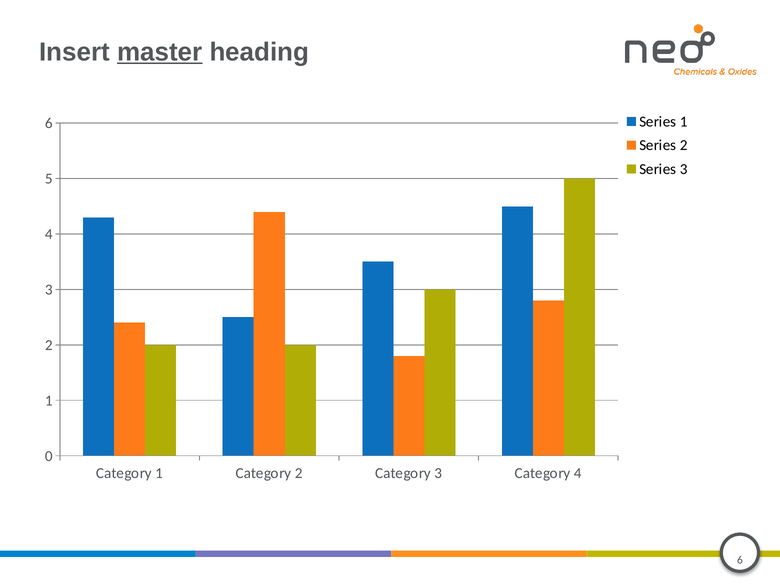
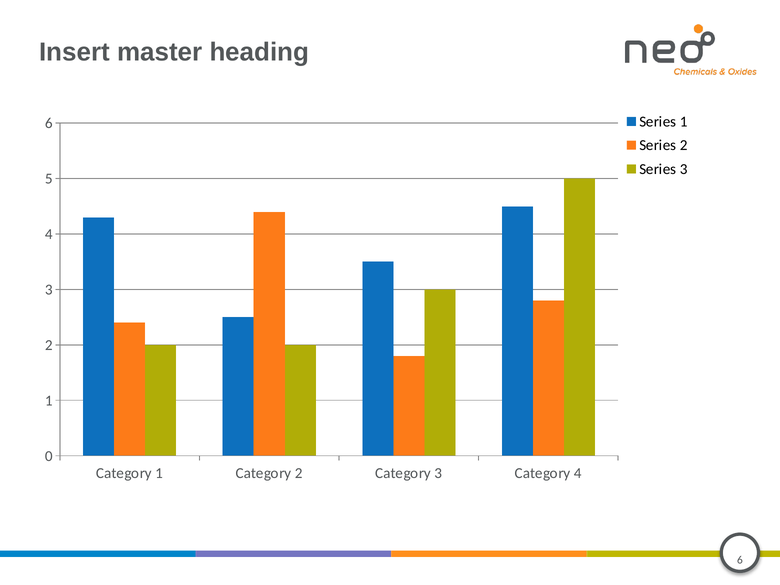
master underline: present -> none (160, 52)
